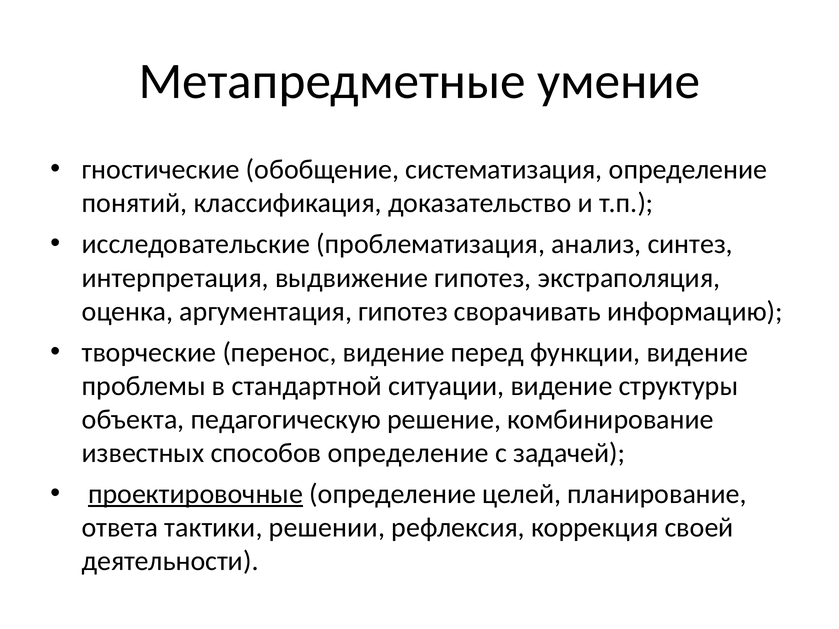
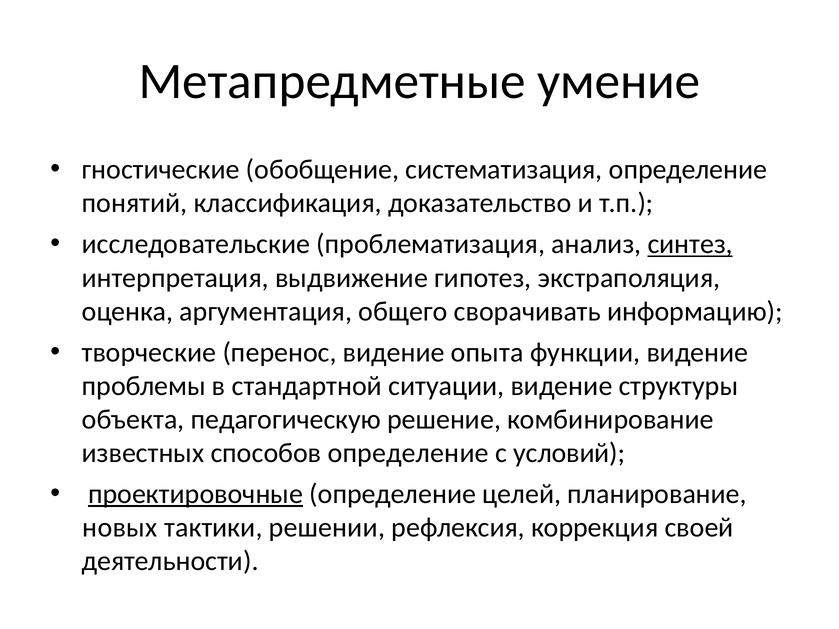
синтез underline: none -> present (690, 244)
аргументация гипотез: гипотез -> общего (403, 311)
перед: перед -> опыта (487, 352)
задачей: задачей -> условий (569, 453)
ответа: ответа -> новых (120, 528)
